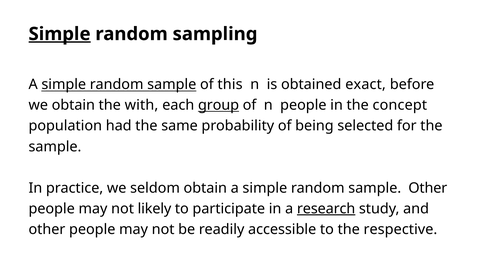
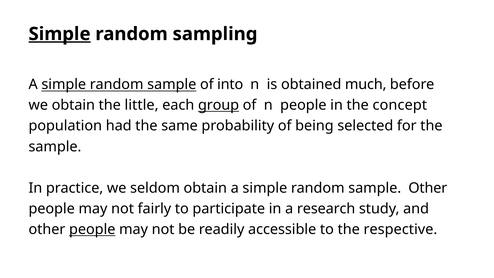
this: this -> into (230, 84)
exact: exact -> much (366, 84)
with: with -> little (142, 105)
likely: likely -> fairly (154, 209)
research underline: present -> none (326, 209)
people underline: none -> present (92, 229)
